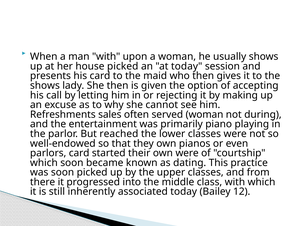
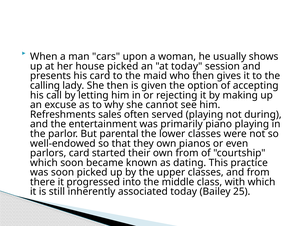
man with: with -> cars (106, 57)
shows: shows -> calling (45, 85)
served woman: woman -> playing (204, 114)
reached: reached -> parental (119, 134)
own were: were -> from (187, 153)
12: 12 -> 25 (242, 191)
